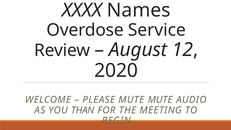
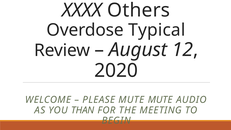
Names: Names -> Others (139, 10)
Service: Service -> Typical (157, 30)
